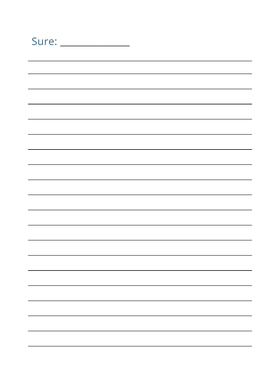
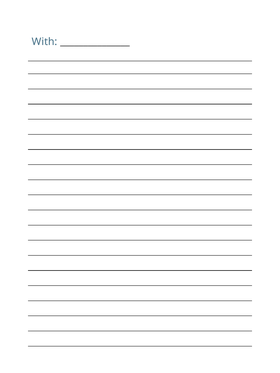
Sure: Sure -> With (45, 42)
